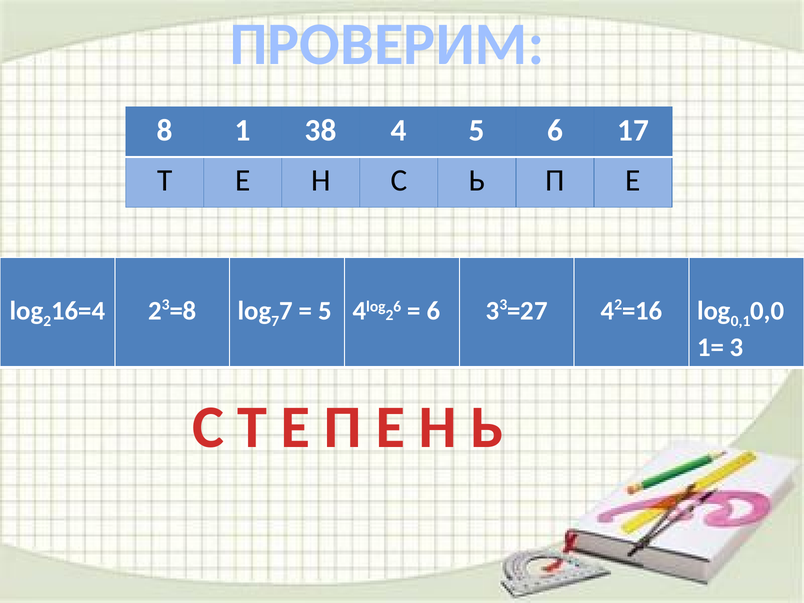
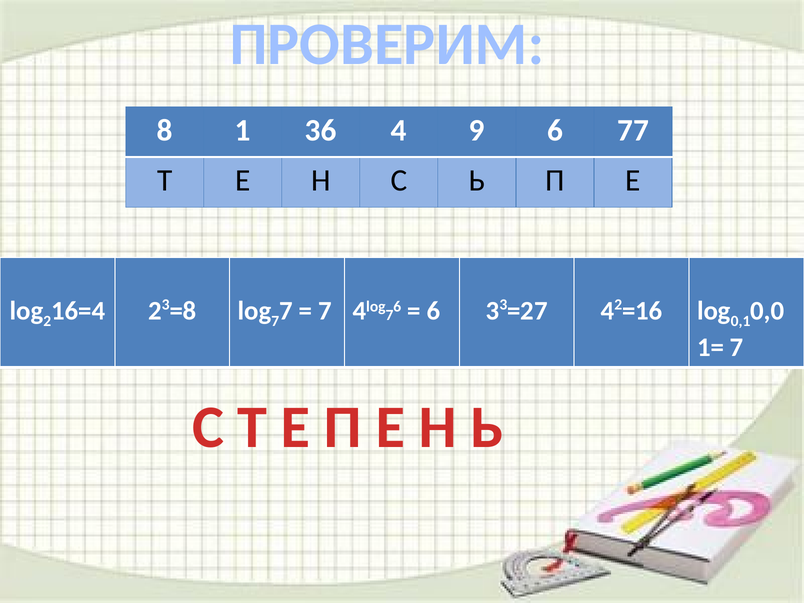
38: 38 -> 36 (321, 130)
4 5: 5 -> 9 (477, 130)
17: 17 -> 77 (633, 130)
5: 5 -> 7 (325, 311)
2: 2 -> 7 (389, 315)
3: 3 -> 7 (737, 347)
